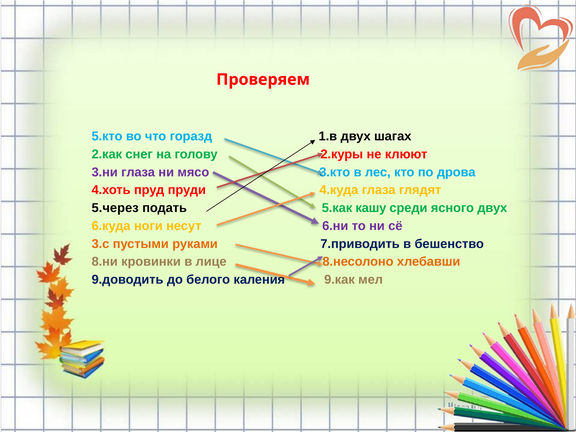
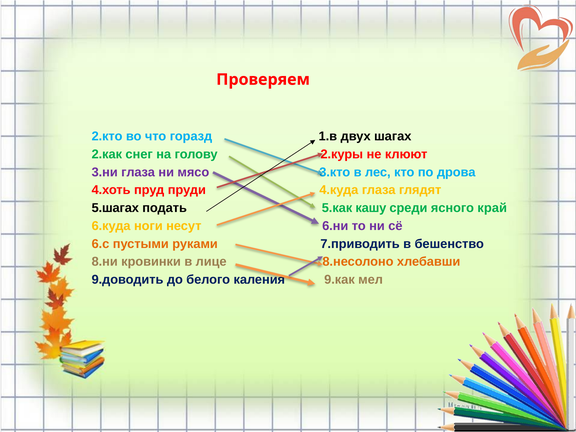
5.кто: 5.кто -> 2.кто (107, 136)
5.через: 5.через -> 5.шагах (115, 208)
ясного двух: двух -> край (492, 208)
3.с: 3.с -> 6.с (100, 244)
